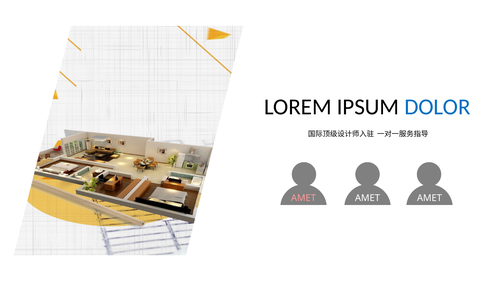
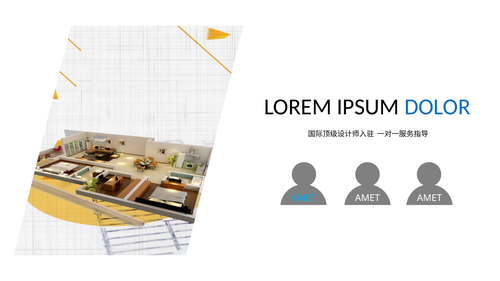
AMET colour: pink -> light blue (304, 198)
